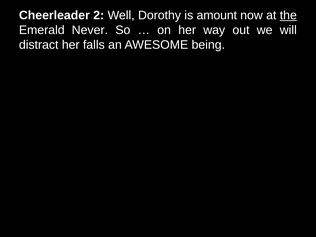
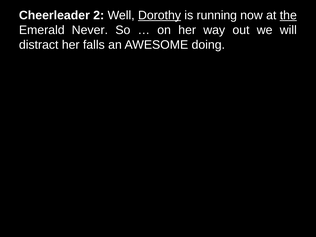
Dorothy underline: none -> present (160, 15)
amount: amount -> running (217, 15)
being: being -> doing (208, 45)
